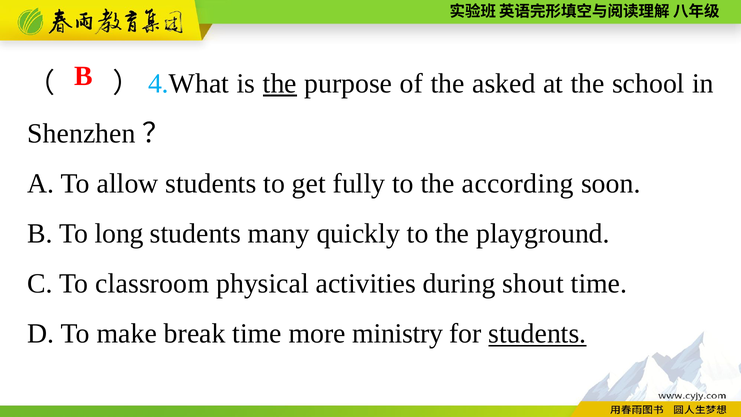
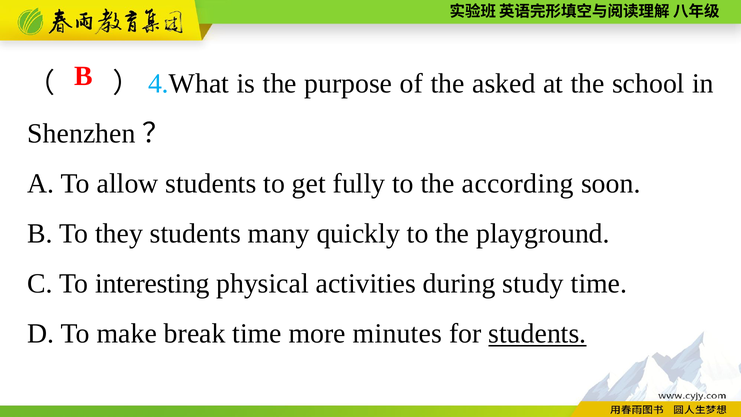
the underline: present -> none (280, 83)
long: long -> they (119, 234)
classroom: classroom -> interesting (152, 284)
shout: shout -> study (533, 284)
ministry: ministry -> minutes (397, 334)
